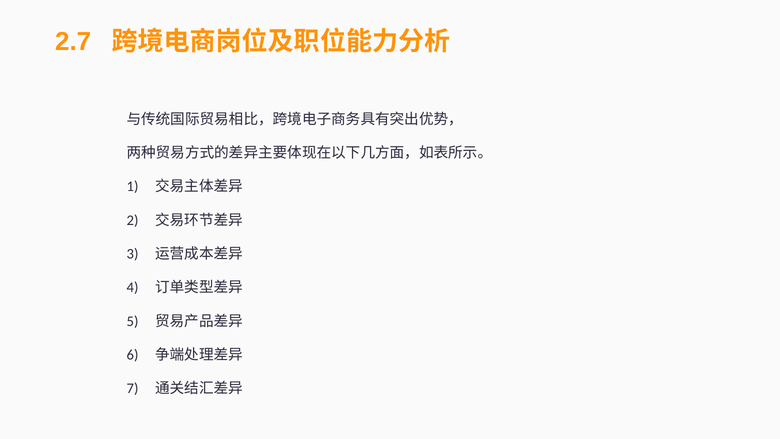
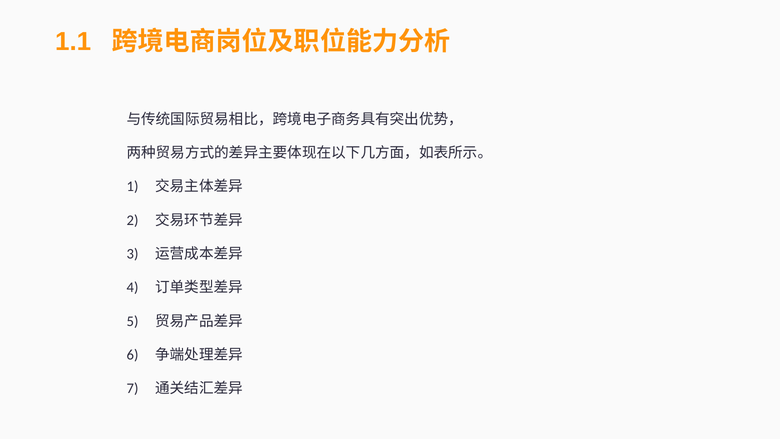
2.7: 2.7 -> 1.1 (73, 42)
